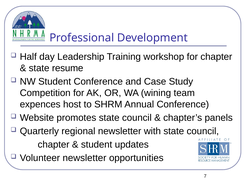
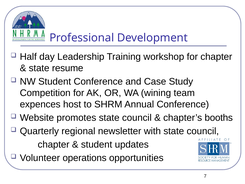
panels: panels -> booths (219, 118)
Volunteer newsletter: newsletter -> operations (85, 158)
